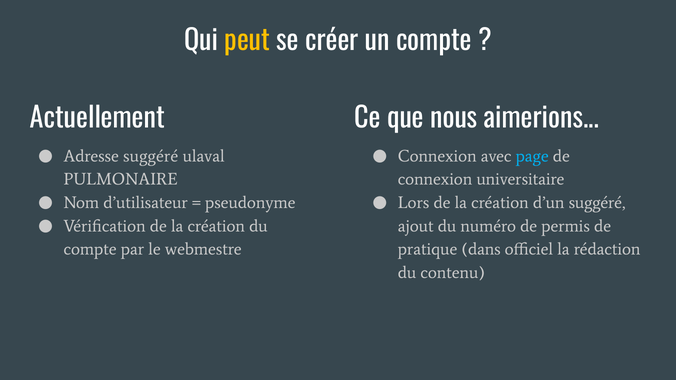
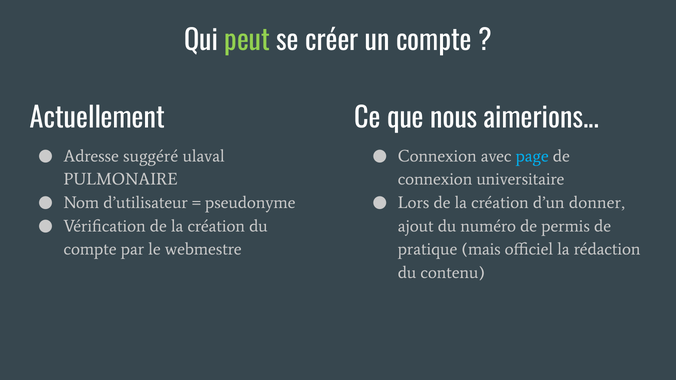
peut colour: yellow -> light green (247, 41)
d’un suggéré: suggéré -> donner (597, 203)
dans: dans -> mais (481, 249)
